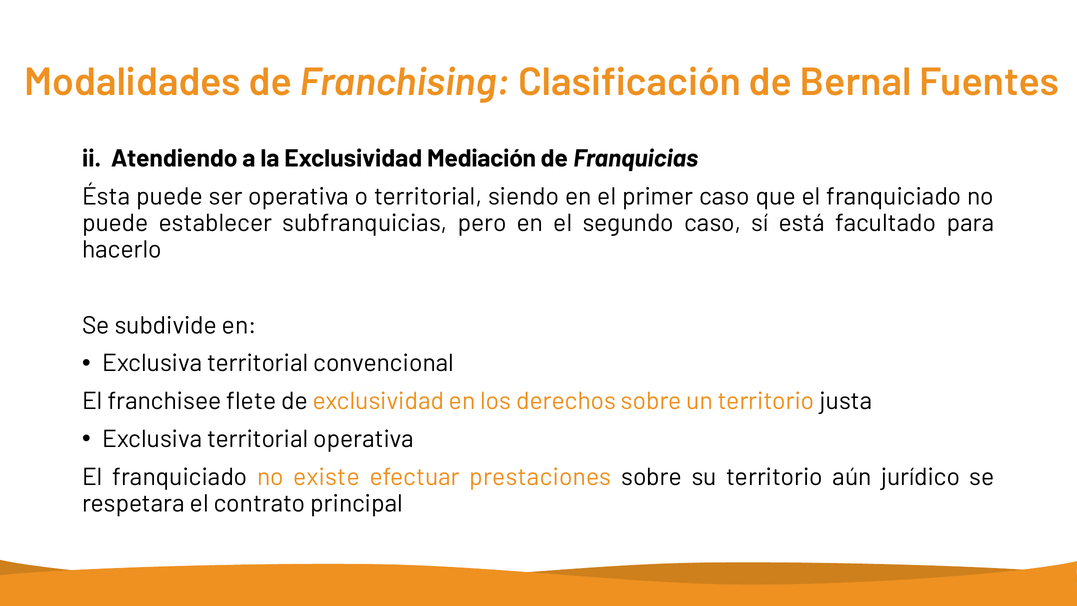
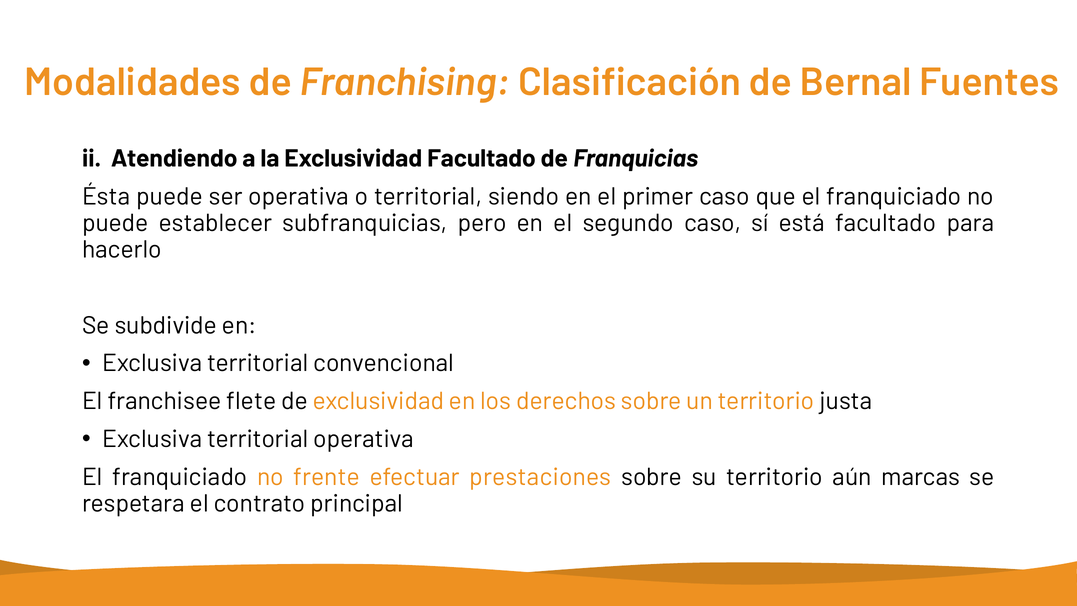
Exclusividad Mediación: Mediación -> Facultado (481, 158)
existe: existe -> frente (327, 477)
jurídico: jurídico -> marcas (921, 477)
